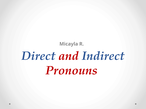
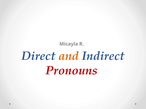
and colour: red -> orange (69, 56)
